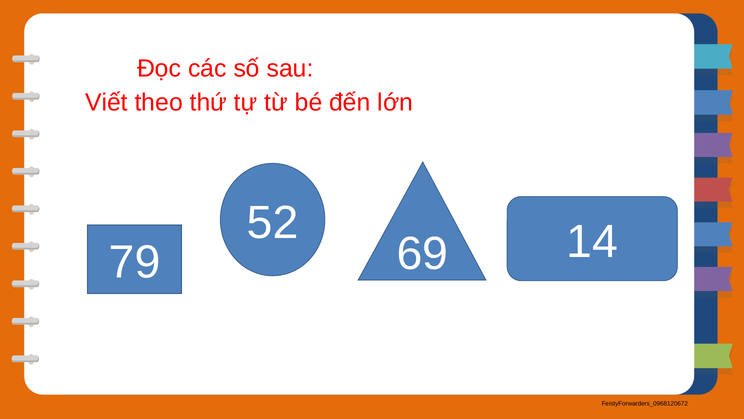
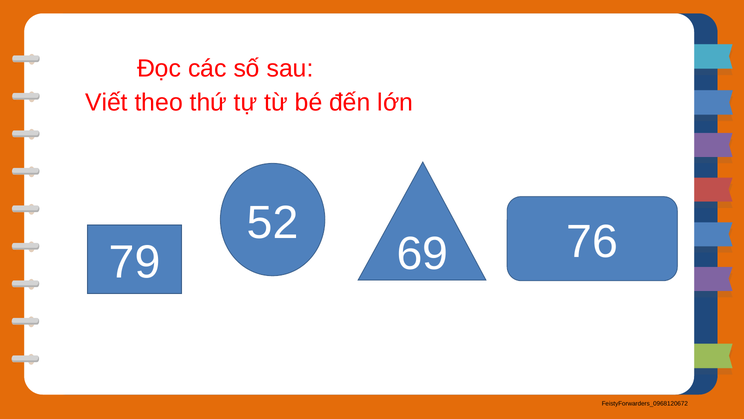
14: 14 -> 76 (592, 242)
